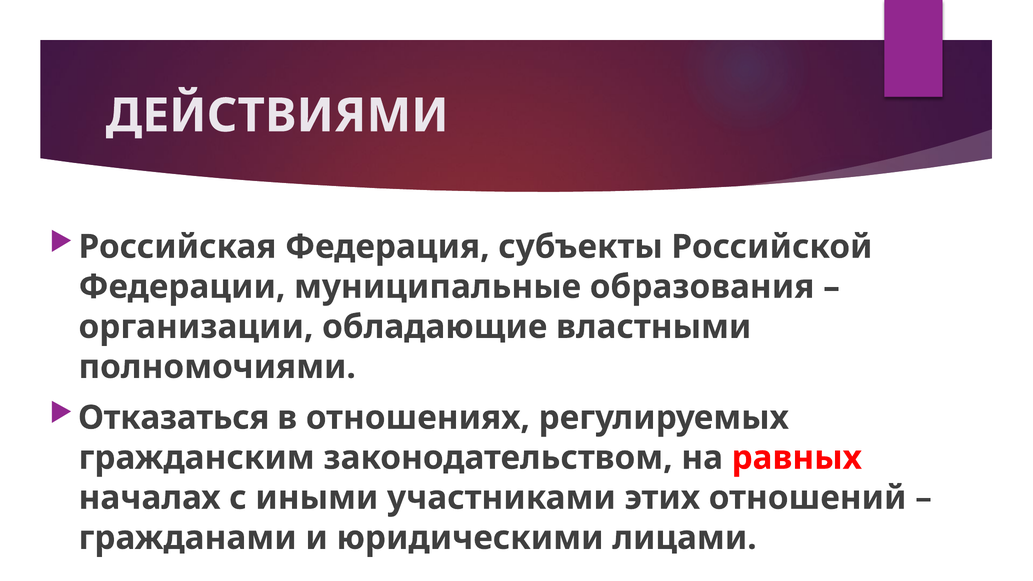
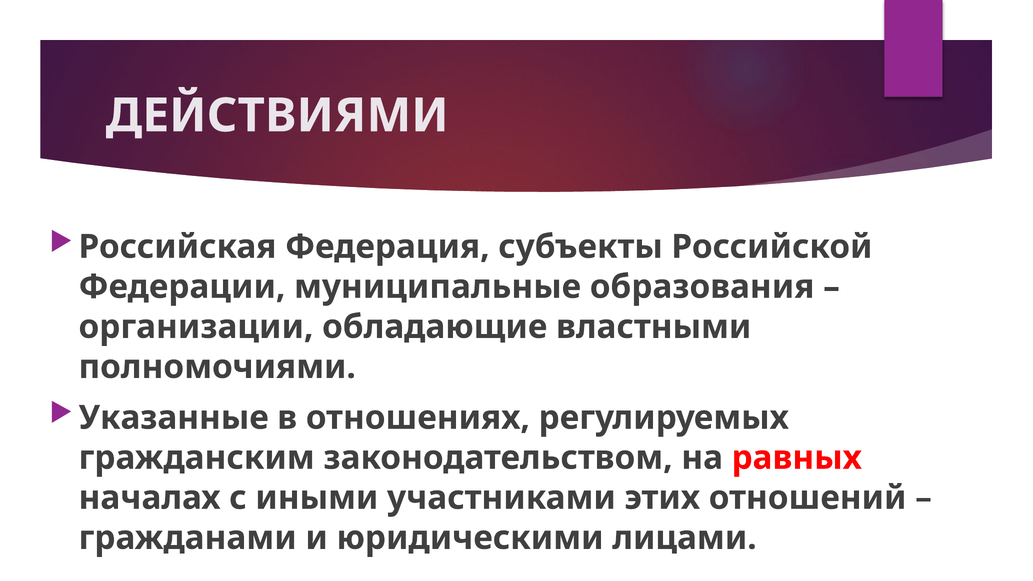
Отказаться: Отказаться -> Указанные (174, 418)
